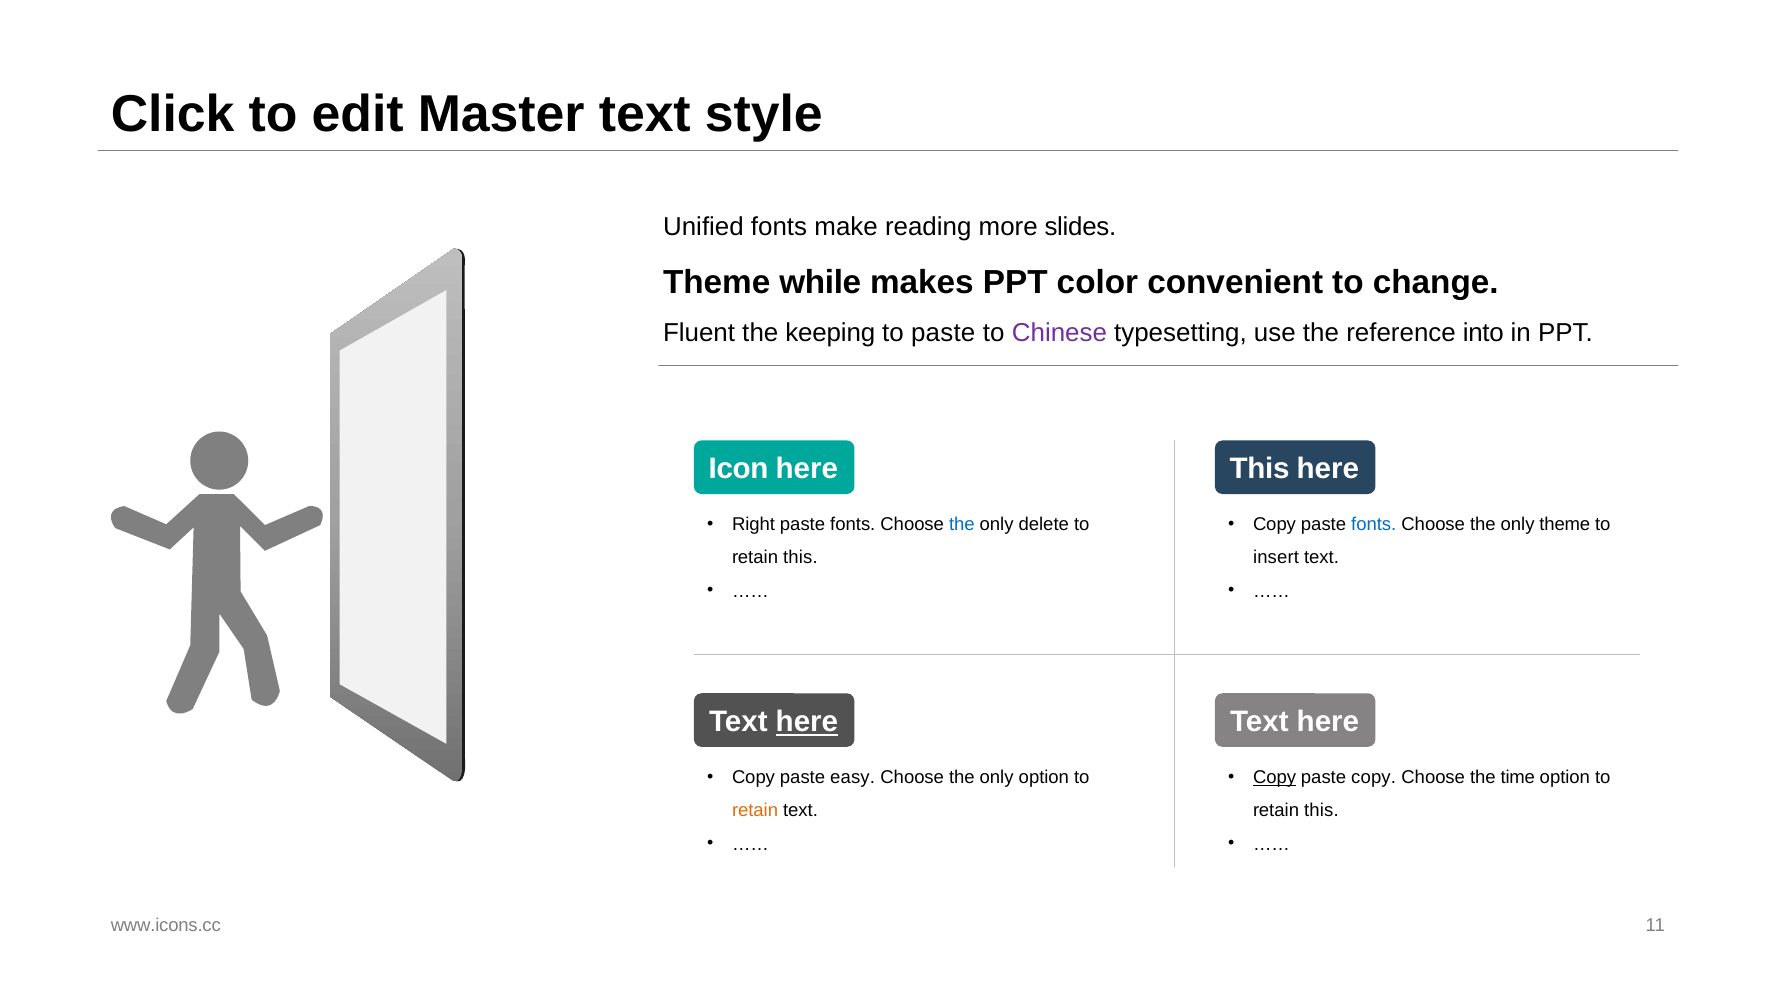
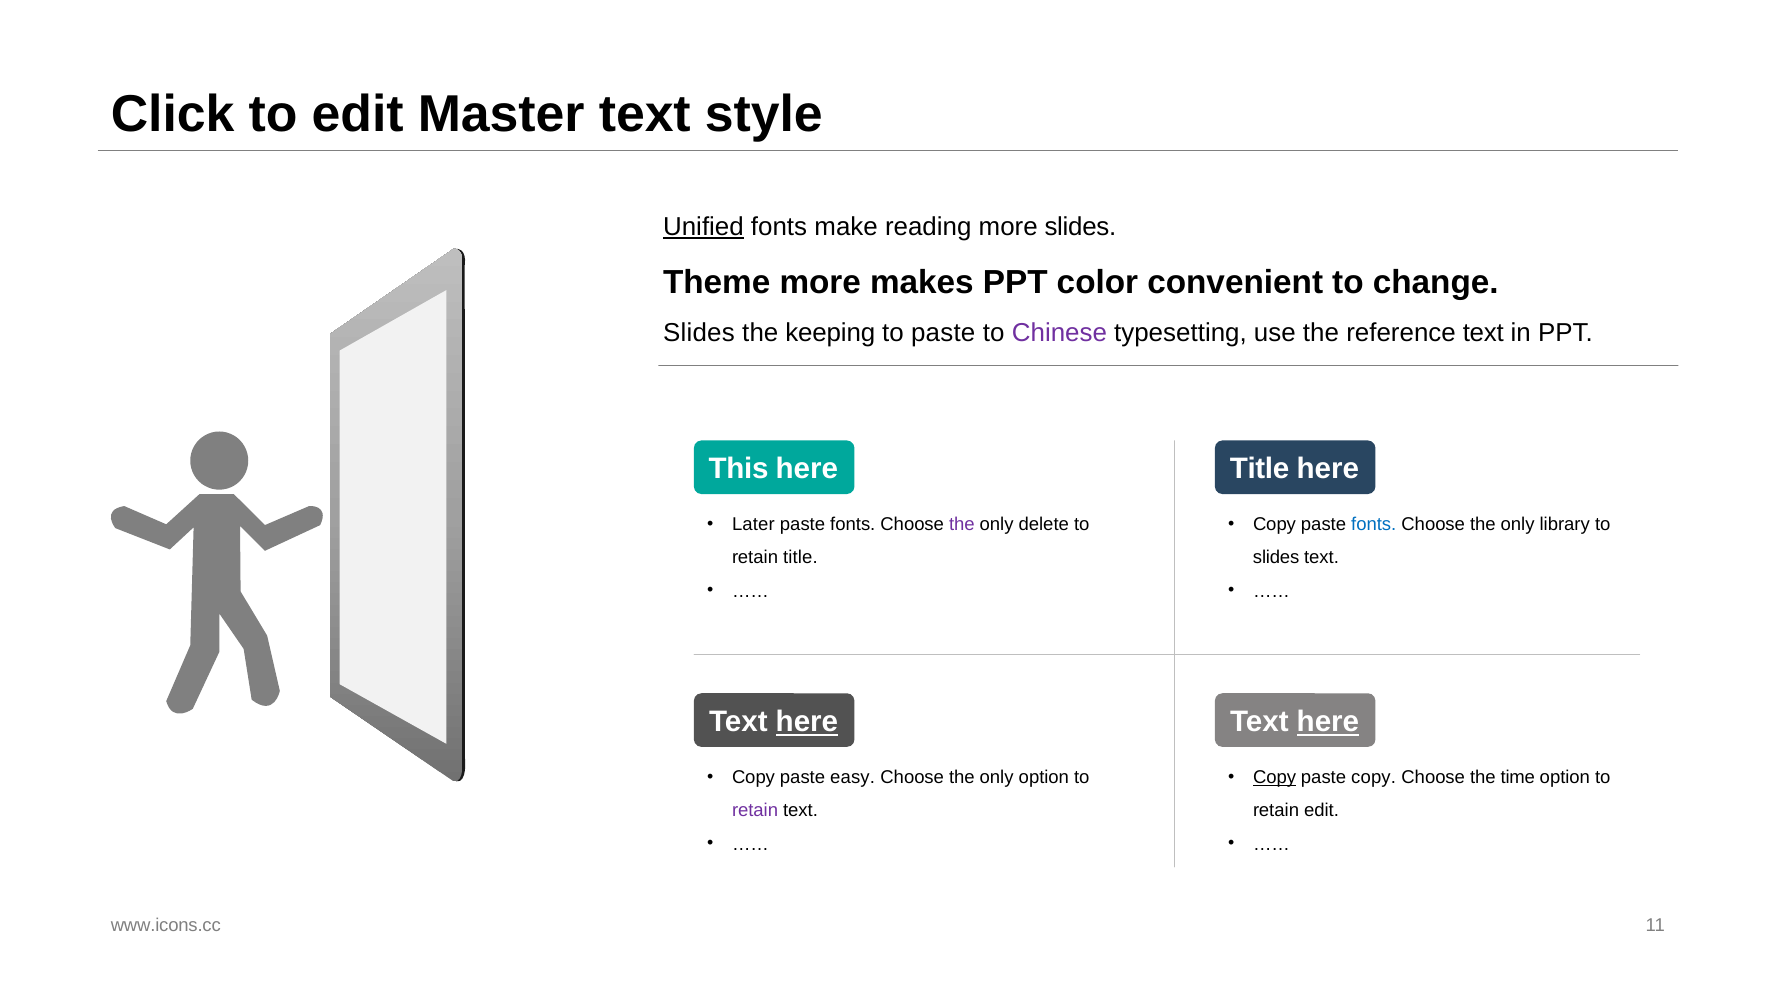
Unified underline: none -> present (703, 227)
Theme while: while -> more (820, 283)
Fluent: Fluent -> Slides (699, 333)
reference into: into -> text (1483, 333)
Icon: Icon -> This (739, 469)
This: This -> Title (1260, 469)
Right: Right -> Later (753, 524)
the colour: blue -> purple (962, 524)
only theme: theme -> library (1565, 524)
this: this -> title (800, 558)
insert: insert -> slides (1276, 558)
here underline: none -> present (1328, 722)
retain colour: orange -> purple (755, 811)
this: this -> edit (1322, 811)
